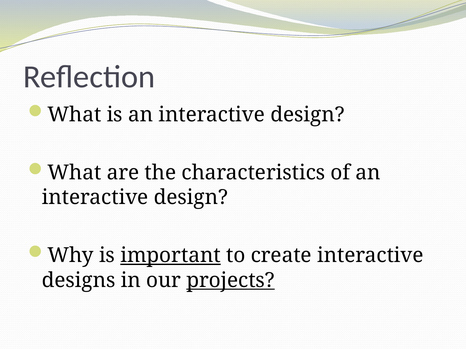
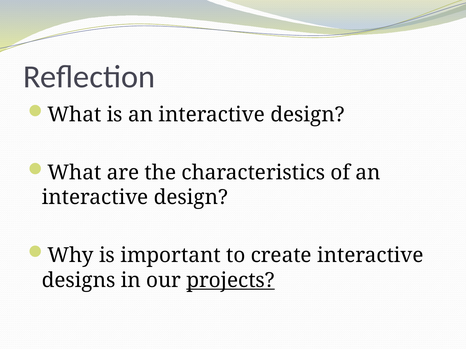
important underline: present -> none (171, 256)
